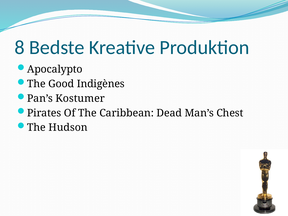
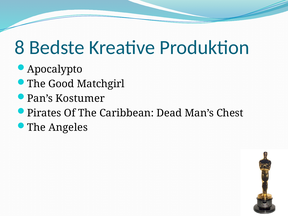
Indigènes: Indigènes -> Matchgirl (101, 84)
Hudson: Hudson -> Angeles (68, 128)
